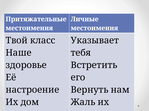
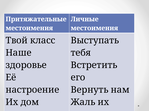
Указывает: Указывает -> Выступать (95, 41)
